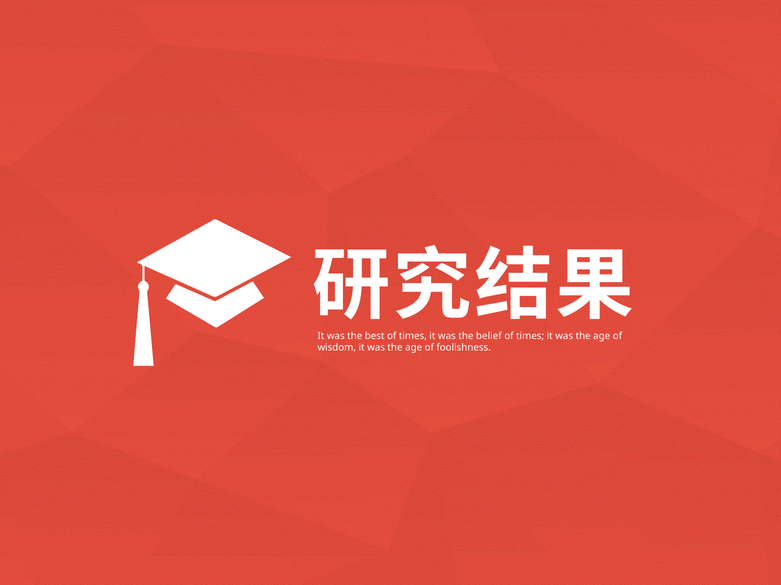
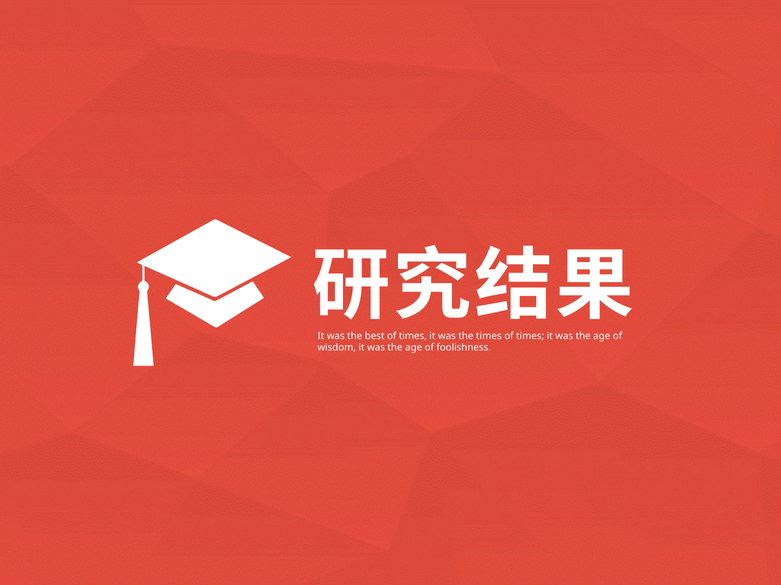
the belief: belief -> times (489, 336)
